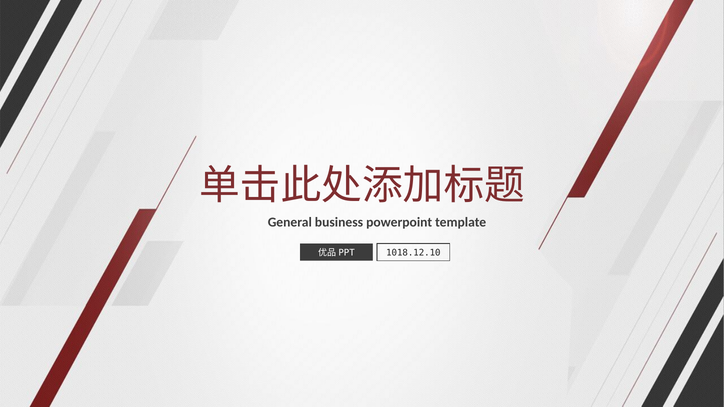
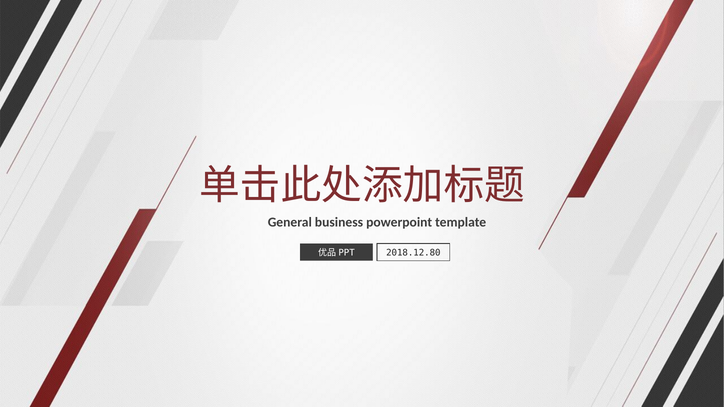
1018.12.10: 1018.12.10 -> 2018.12.80 (413, 253)
